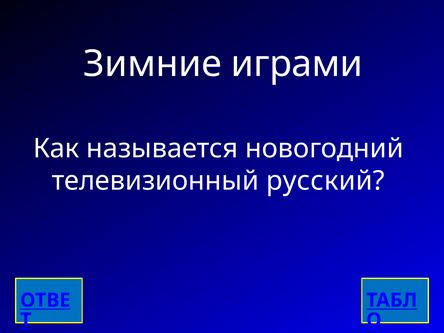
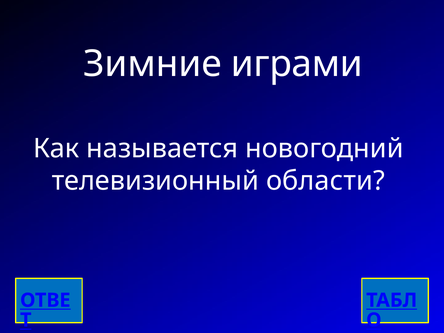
русский: русский -> области (325, 181)
